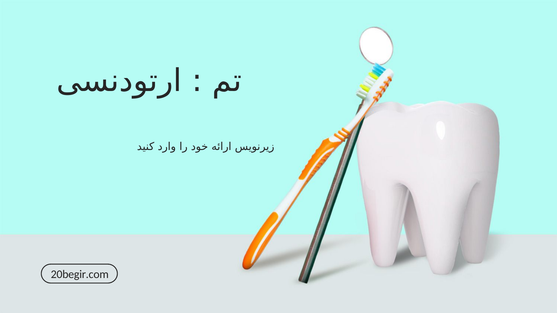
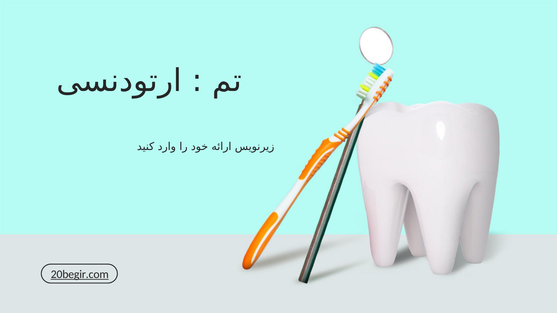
20begir.com underline: none -> present (80, 275)
